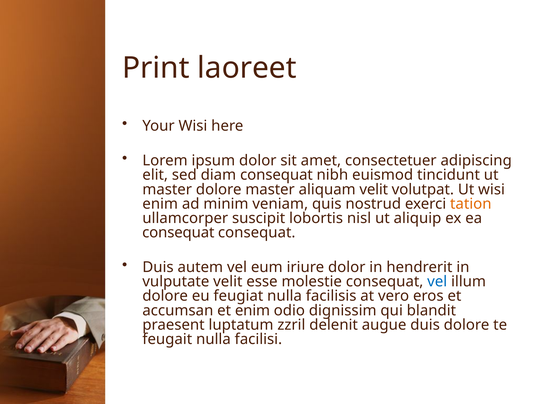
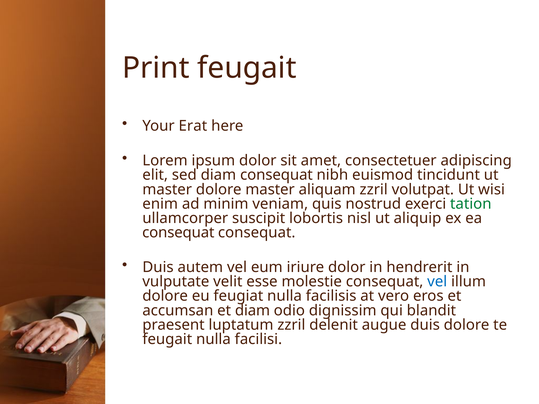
Print laoreet: laoreet -> feugait (247, 68)
Your Wisi: Wisi -> Erat (193, 126)
aliquam velit: velit -> zzril (374, 190)
tation colour: orange -> green (471, 204)
et enim: enim -> diam (253, 311)
